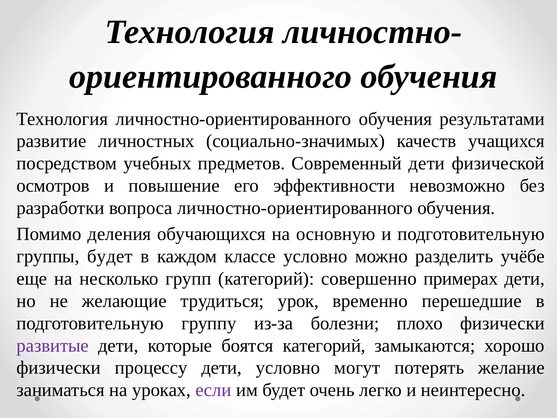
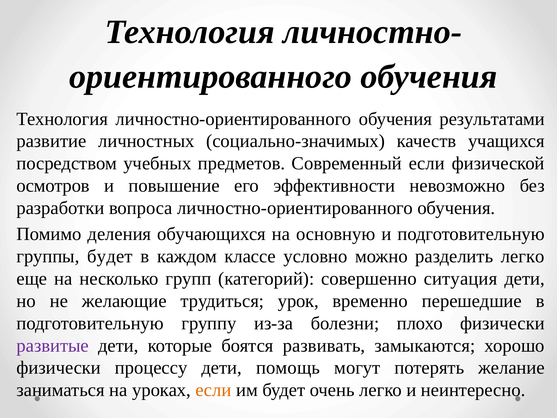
Современный дети: дети -> если (427, 163)
разделить учёбе: учёбе -> легко (523, 256)
примерах: примерах -> ситуация (460, 278)
боятся категорий: категорий -> развивать (324, 345)
дети условно: условно -> помощь (288, 368)
если colour: purple -> orange (213, 390)
